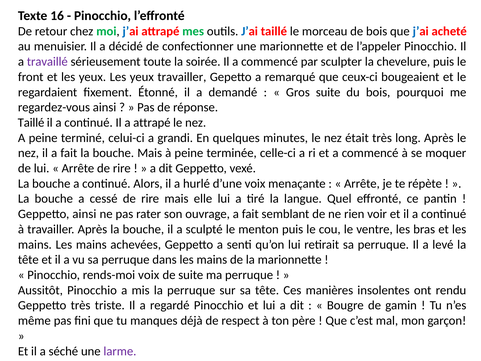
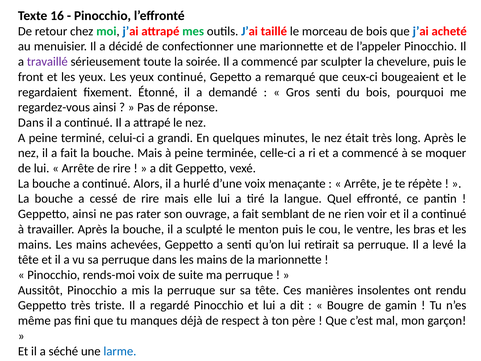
yeux travailler: travailler -> continué (182, 77)
Gros suite: suite -> senti (328, 92)
Taillé: Taillé -> Dans (31, 123)
larme colour: purple -> blue (120, 351)
